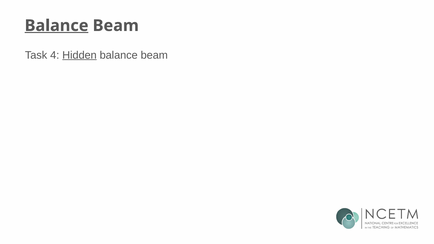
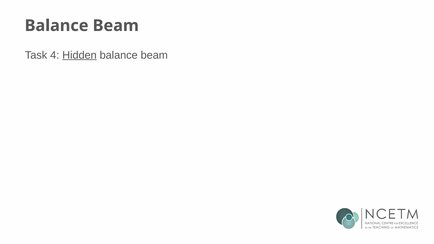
Balance underline: present -> none (57, 26)
